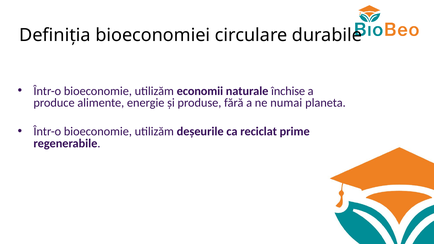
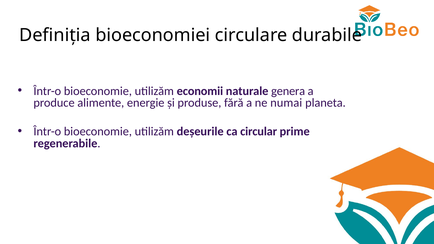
închise: închise -> genera (288, 91)
reciclat: reciclat -> circular (259, 132)
